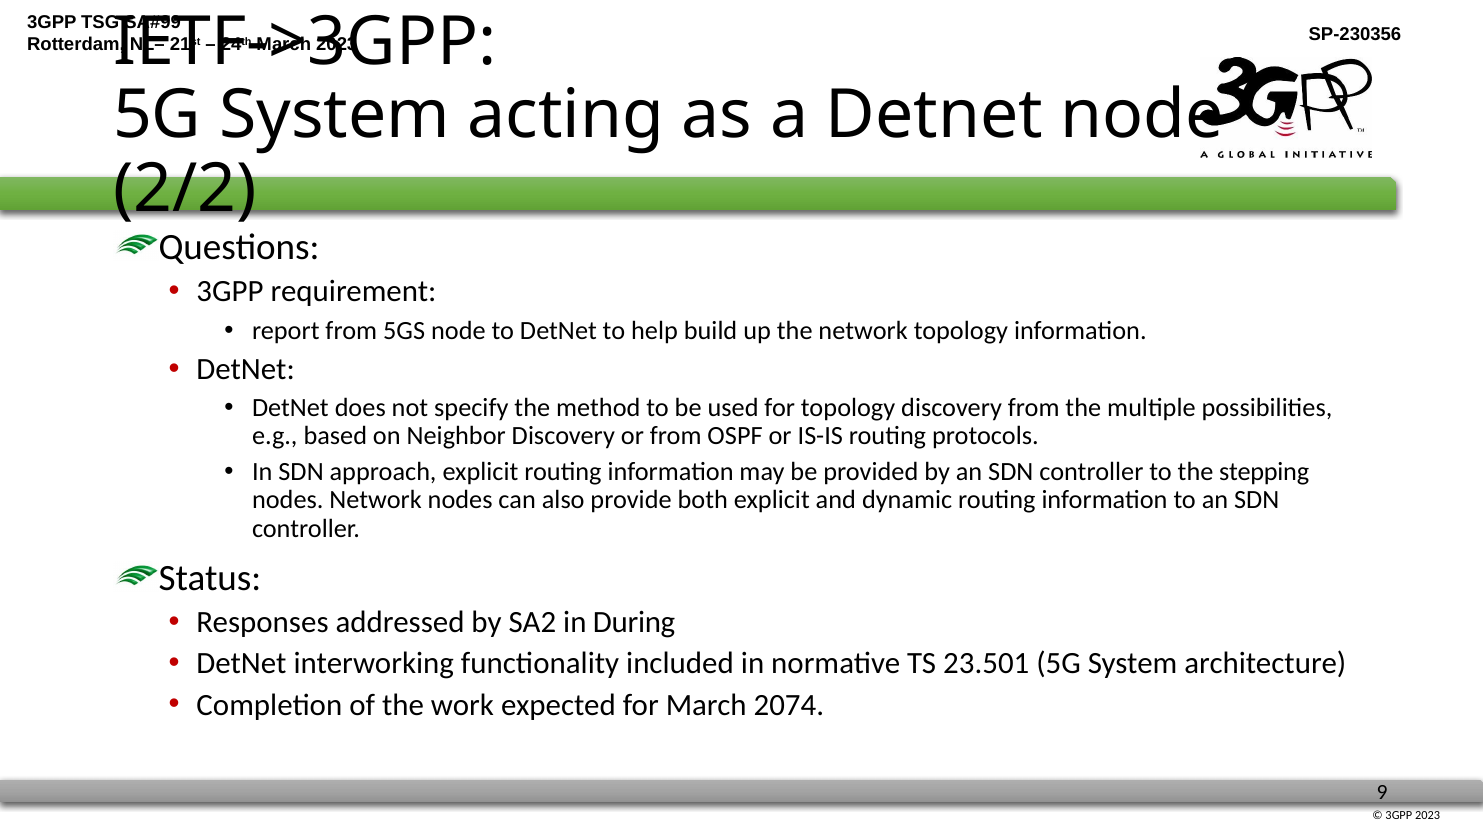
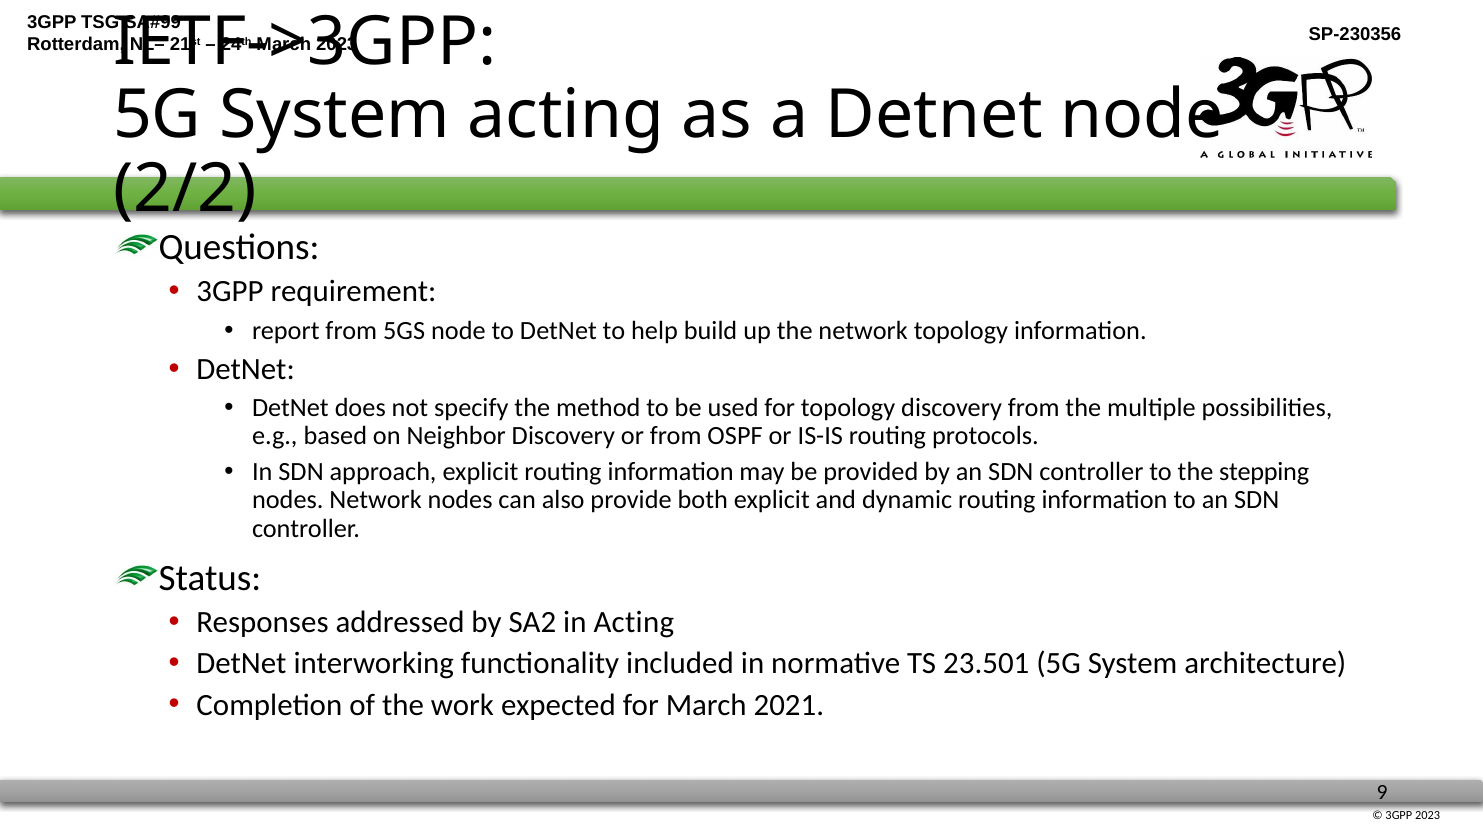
in During: During -> Acting (634, 623)
2074: 2074 -> 2021 (789, 705)
